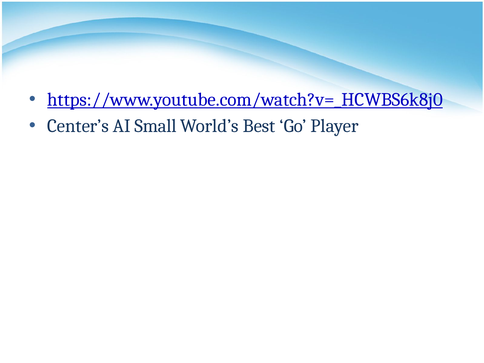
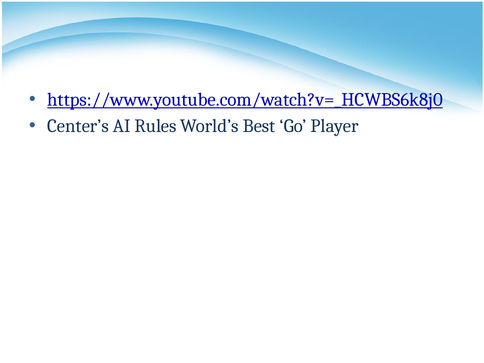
Small: Small -> Rules (156, 126)
